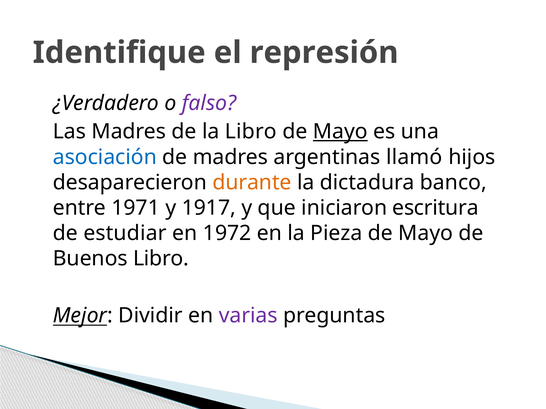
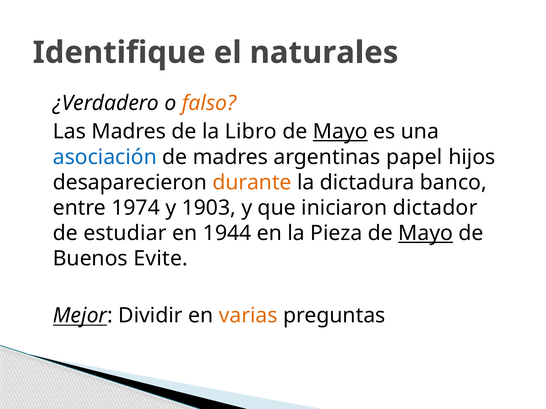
represión: represión -> naturales (324, 53)
falso colour: purple -> orange (209, 103)
llamó: llamó -> papel (414, 157)
1971: 1971 -> 1974 (136, 208)
1917: 1917 -> 1903 (209, 208)
escritura: escritura -> dictador (435, 208)
1972: 1972 -> 1944 (227, 234)
Mayo underline: none -> present (426, 234)
Buenos Libro: Libro -> Evite (161, 259)
varias colour: purple -> orange (248, 316)
